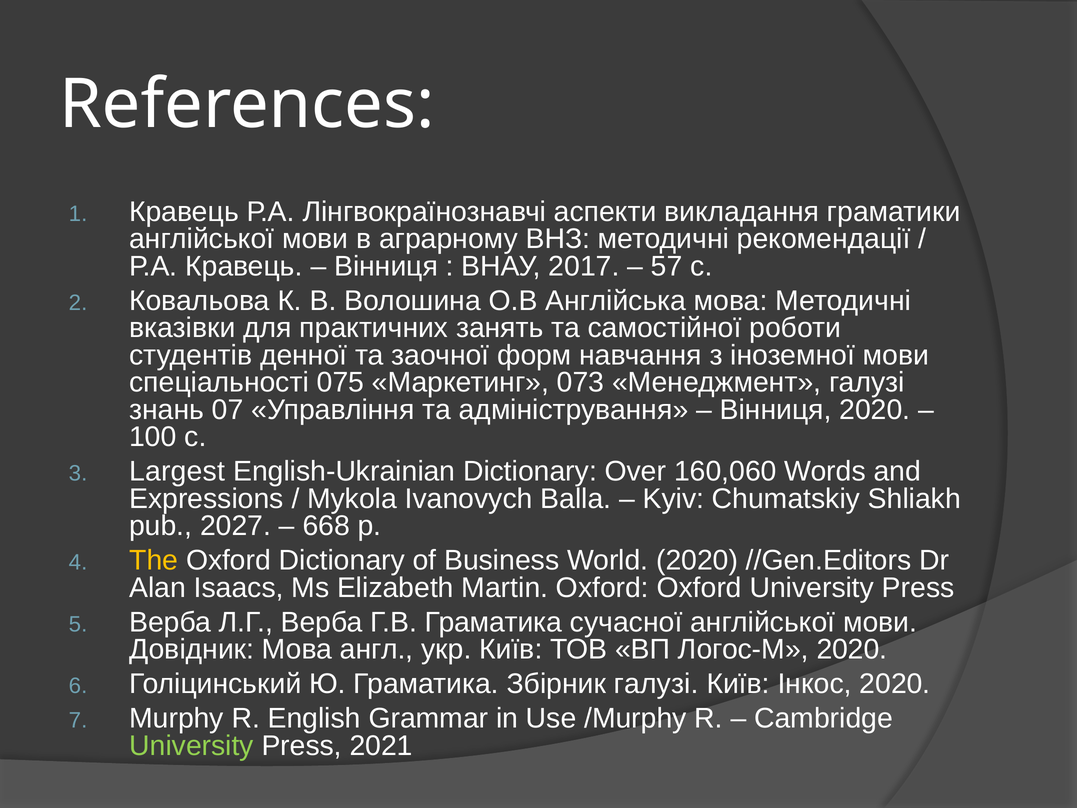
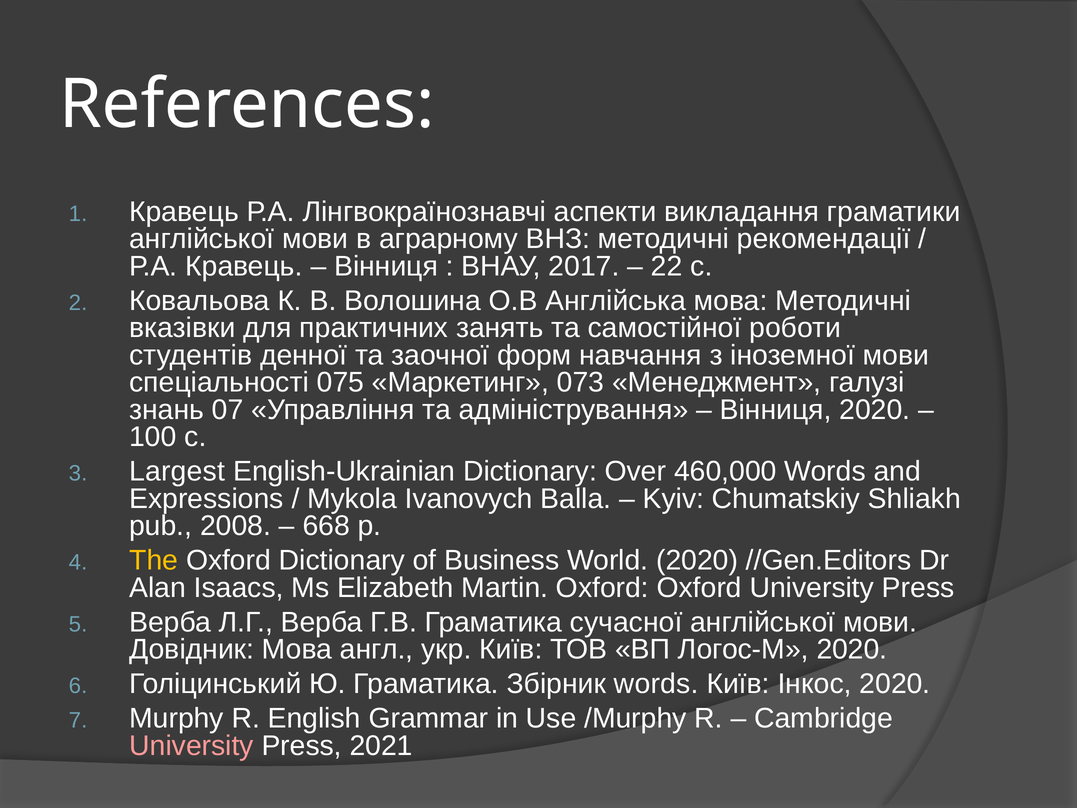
57: 57 -> 22 (667, 266)
160,060: 160,060 -> 460,000 (725, 471)
2027: 2027 -> 2008 (236, 526)
Збірник галузі: галузі -> words (656, 684)
University colour: light green -> pink (192, 745)
